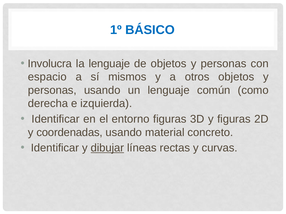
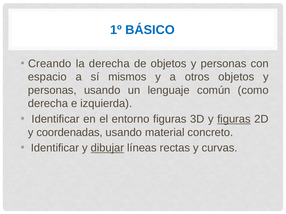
Involucra: Involucra -> Creando (50, 64)
la lenguaje: lenguaje -> derecha (109, 64)
figuras underline: none -> present (234, 119)
